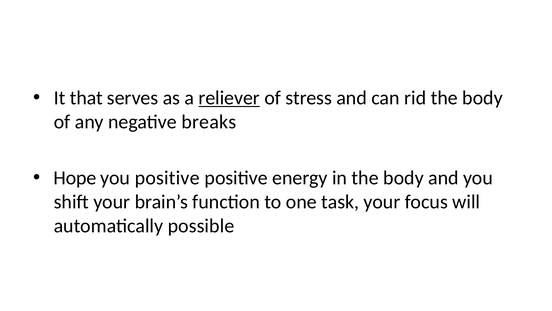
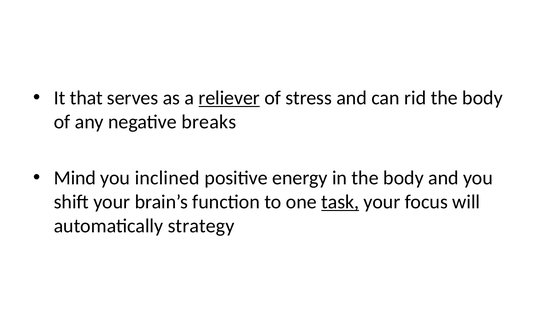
Hope: Hope -> Mind (75, 178)
you positive: positive -> inclined (167, 178)
task underline: none -> present (340, 202)
possible: possible -> strategy (201, 226)
